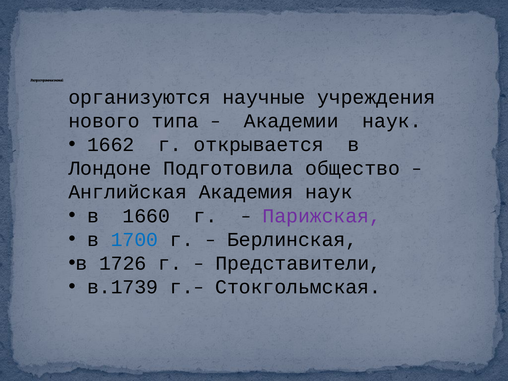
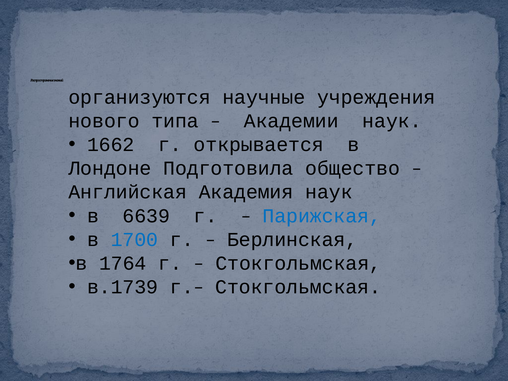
1660: 1660 -> 6639 (146, 216)
Парижская colour: purple -> blue (322, 216)
1726: 1726 -> 1764 (123, 263)
Представители: Представители -> Стокгольмская (298, 263)
